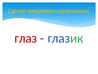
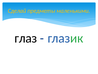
глаз colour: red -> black (26, 38)
